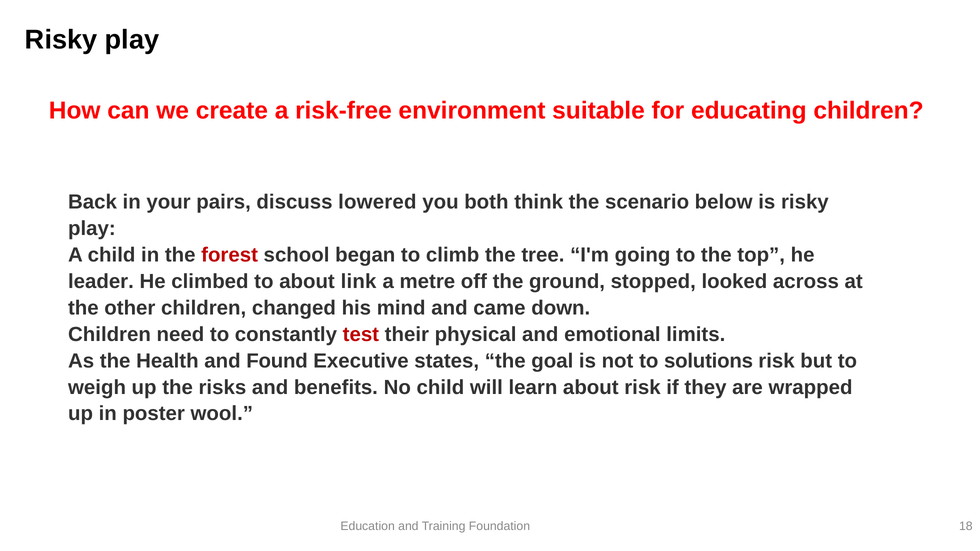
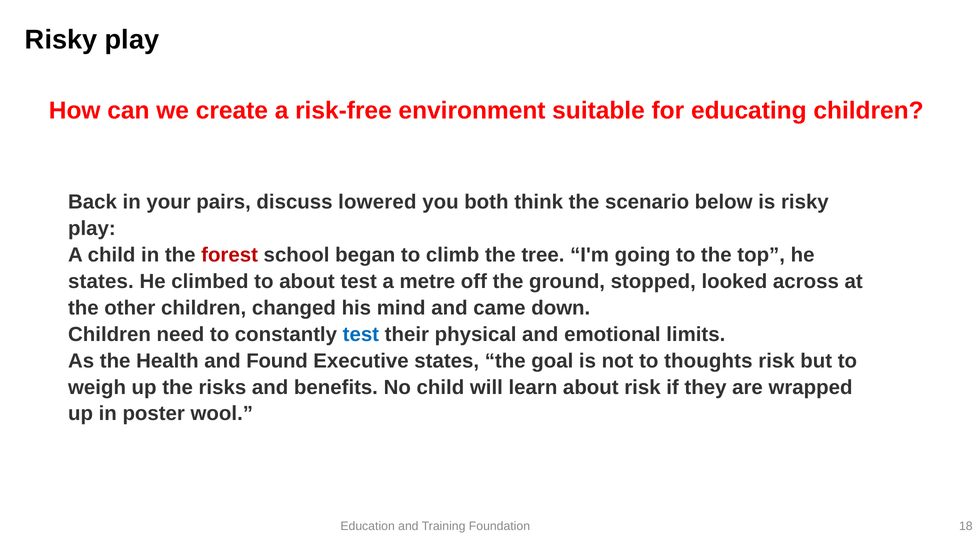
leader: leader -> states (101, 282)
about link: link -> test (359, 282)
test colour: red -> blue (361, 335)
solutions: solutions -> thoughts (708, 361)
